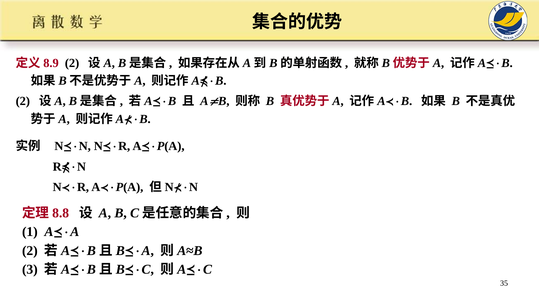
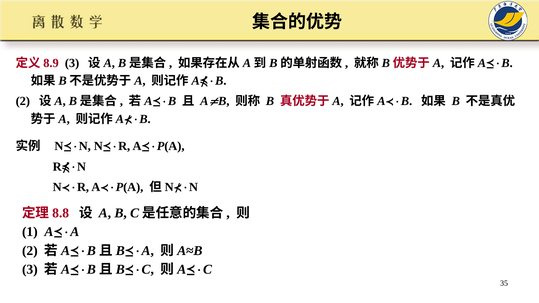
2: 2 -> 3 (72, 63)
